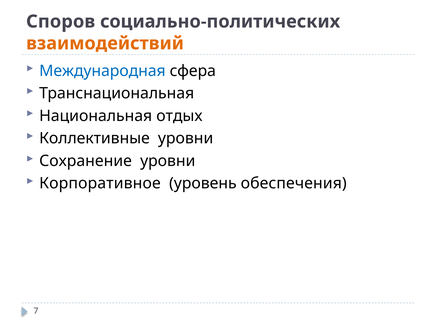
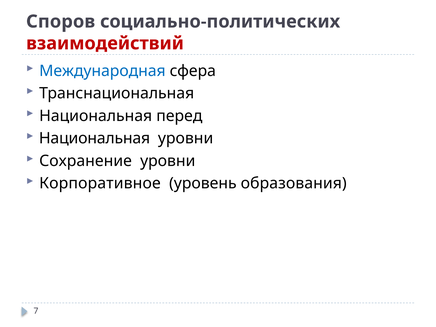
взаимодействий colour: orange -> red (105, 43)
отдых: отдых -> перед (179, 116)
Коллективные: Коллективные -> Национальная (95, 138)
обеспечения: обеспечения -> образования (294, 183)
